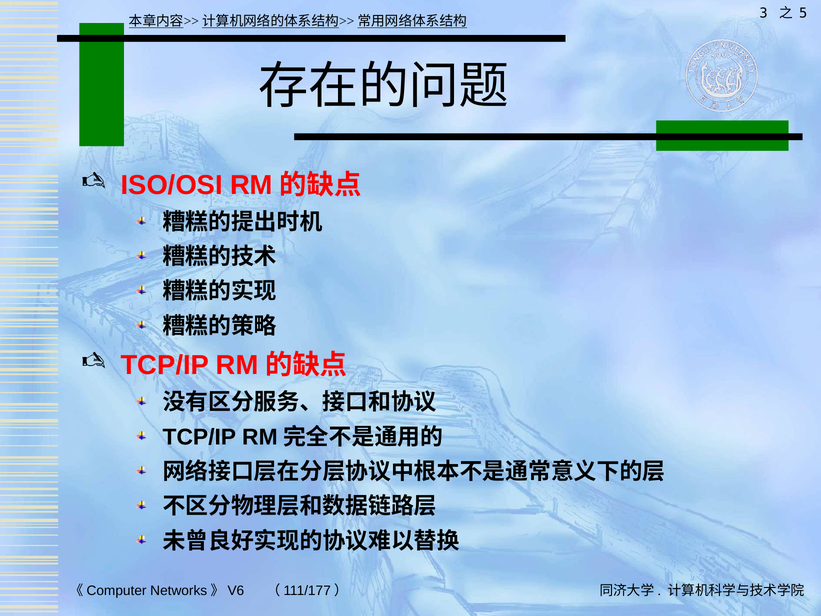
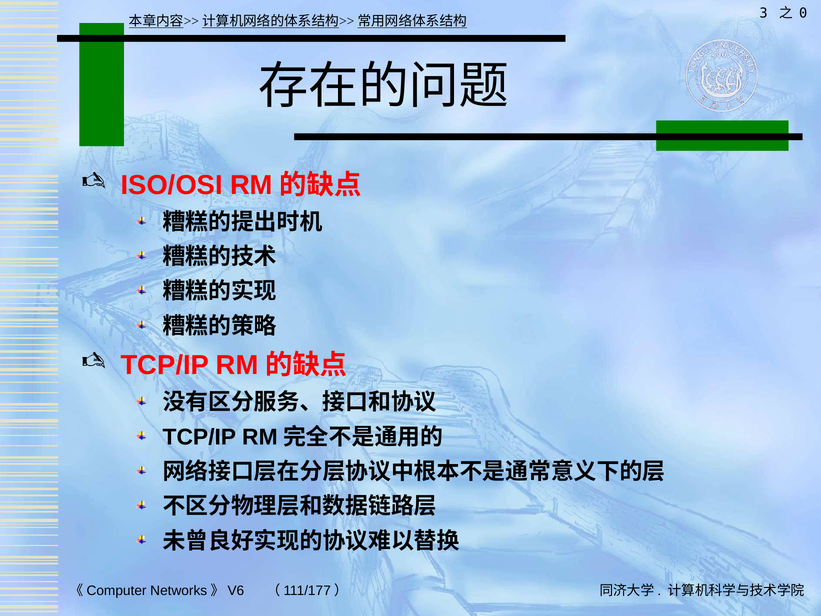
5: 5 -> 0 (803, 13)
